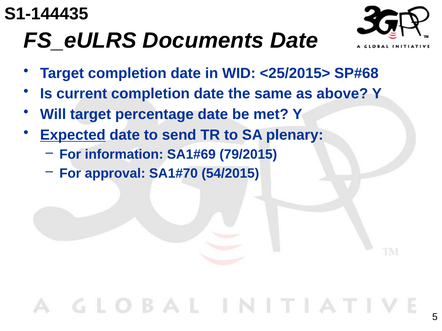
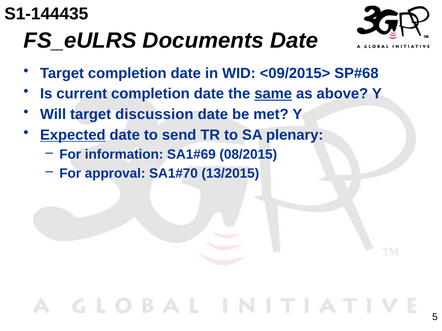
<25/2015>: <25/2015> -> <09/2015> (295, 73)
same underline: none -> present (273, 94)
percentage: percentage -> discussion (154, 115)
79/2015: 79/2015 -> 08/2015 (248, 155)
54/2015: 54/2015 -> 13/2015 (230, 174)
